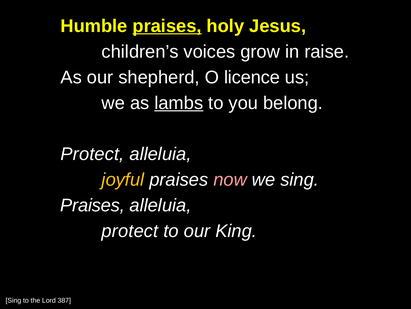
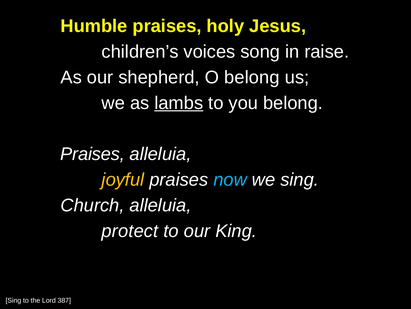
praises underline: present -> none (167, 26)
grow: grow -> song (260, 52)
O licence: licence -> belong (252, 77)
Protect: Protect -> Praises (93, 154)
now colour: pink -> light blue (230, 179)
Praises: Praises -> Church (93, 205)
